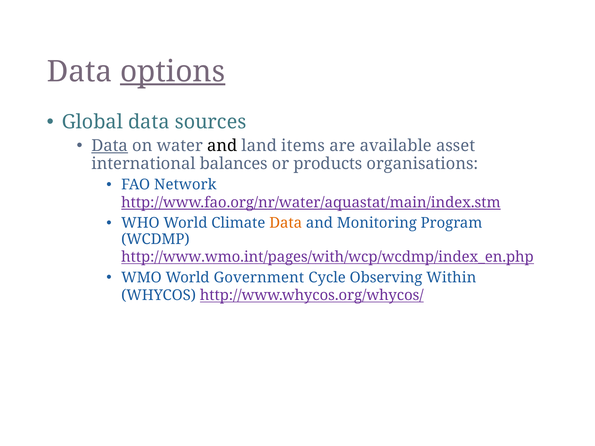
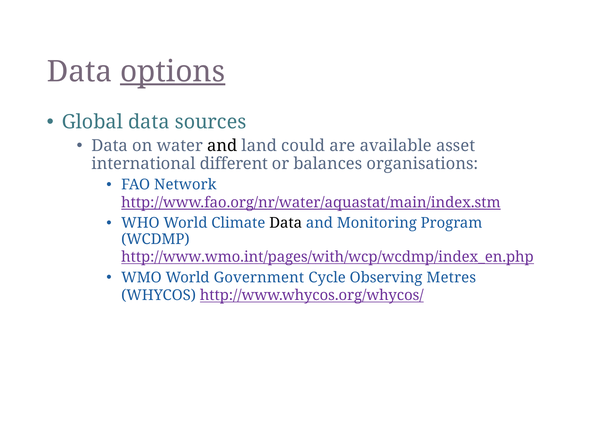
Data underline: present -> none (110, 146)
items: items -> could (303, 146)
balances: balances -> different (234, 164)
products: products -> balances (328, 164)
Data colour: orange -> black (286, 223)
Within: Within -> Metres (451, 278)
